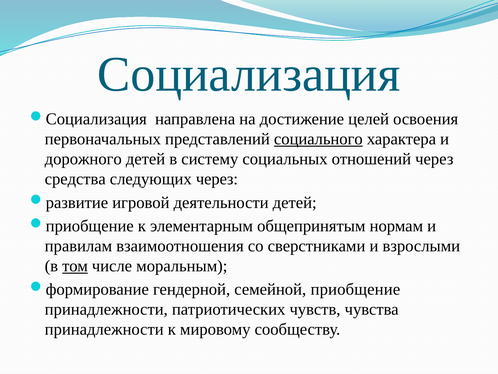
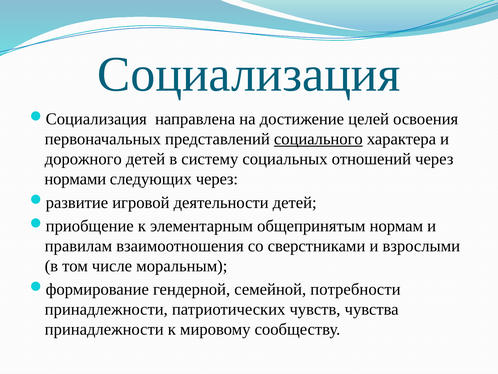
средства: средства -> нормами (75, 179)
том underline: present -> none (75, 266)
приобщение: приобщение -> потребности (355, 289)
